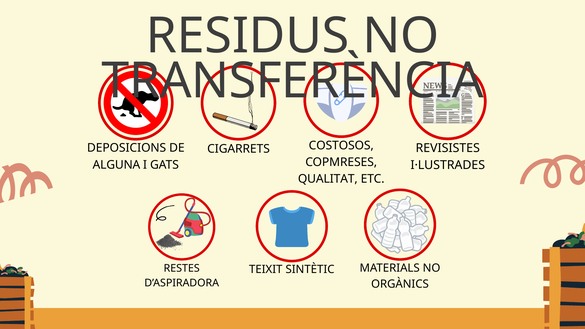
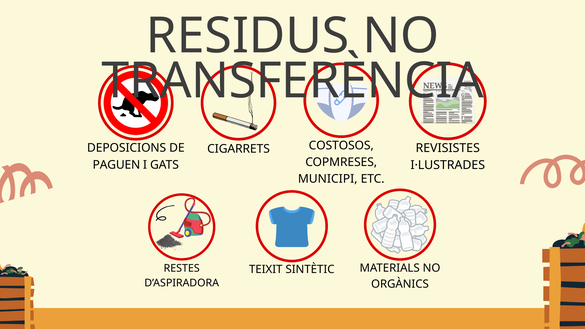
ALGUNA: ALGUNA -> PAGUEN (116, 165)
QUALITAT: QUALITAT -> MUNICIPI (328, 179)
